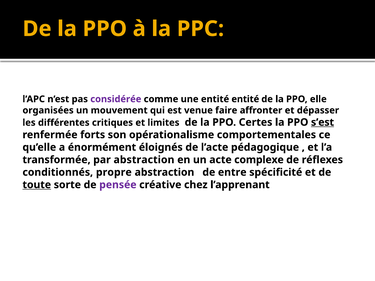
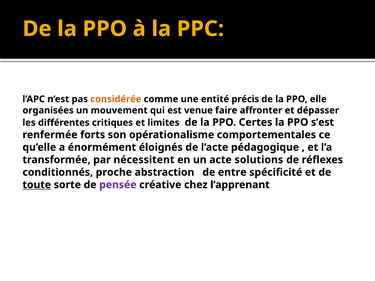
considérée colour: purple -> orange (116, 99)
entité entité: entité -> précis (245, 99)
s’est underline: present -> none (323, 122)
par abstraction: abstraction -> nécessitent (144, 160)
complexe: complexe -> solutions (259, 160)
propre: propre -> proche (114, 172)
